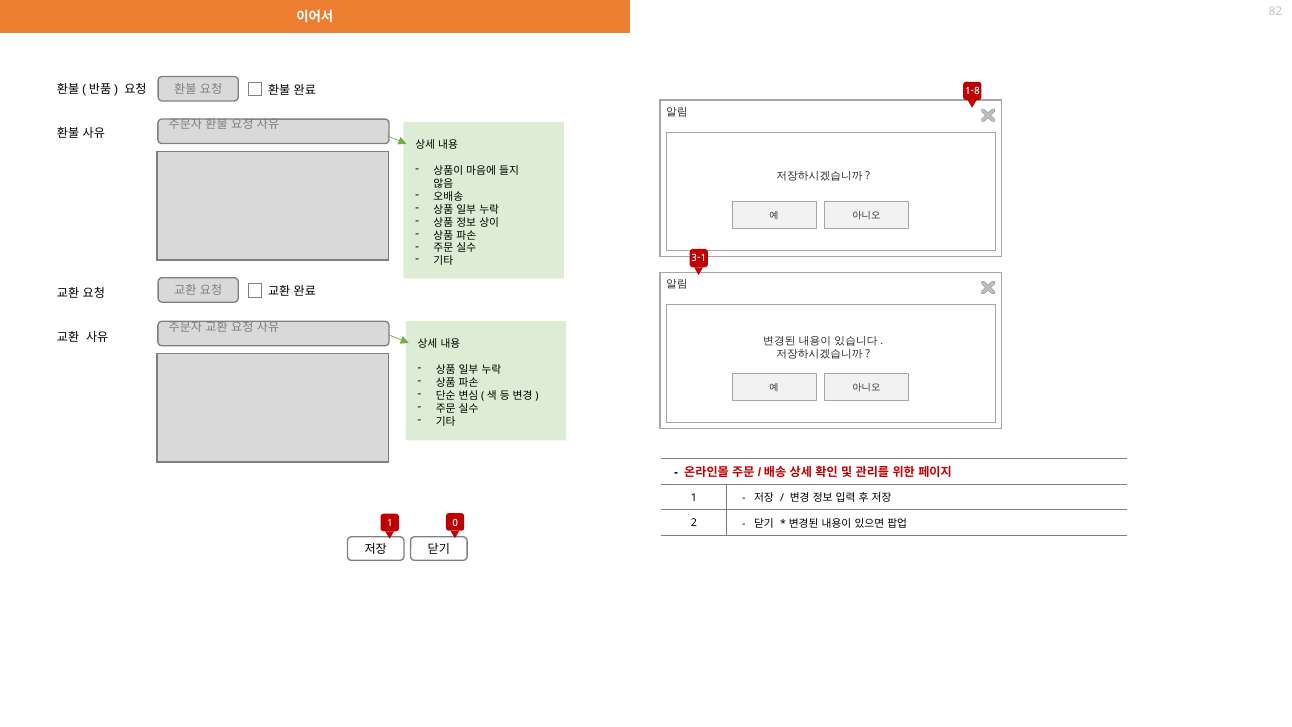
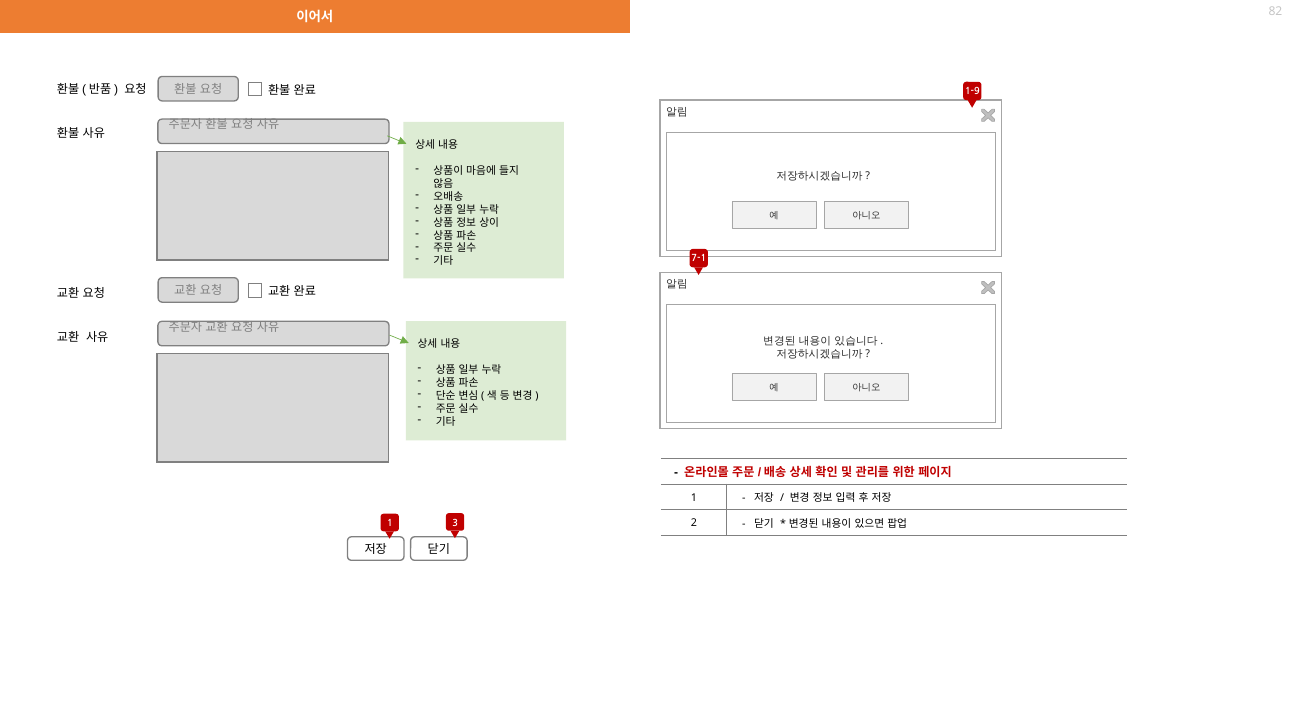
1-8: 1-8 -> 1-9 (972, 91)
3-1: 3-1 -> 7-1 (699, 259)
0: 0 -> 3 (455, 523)
